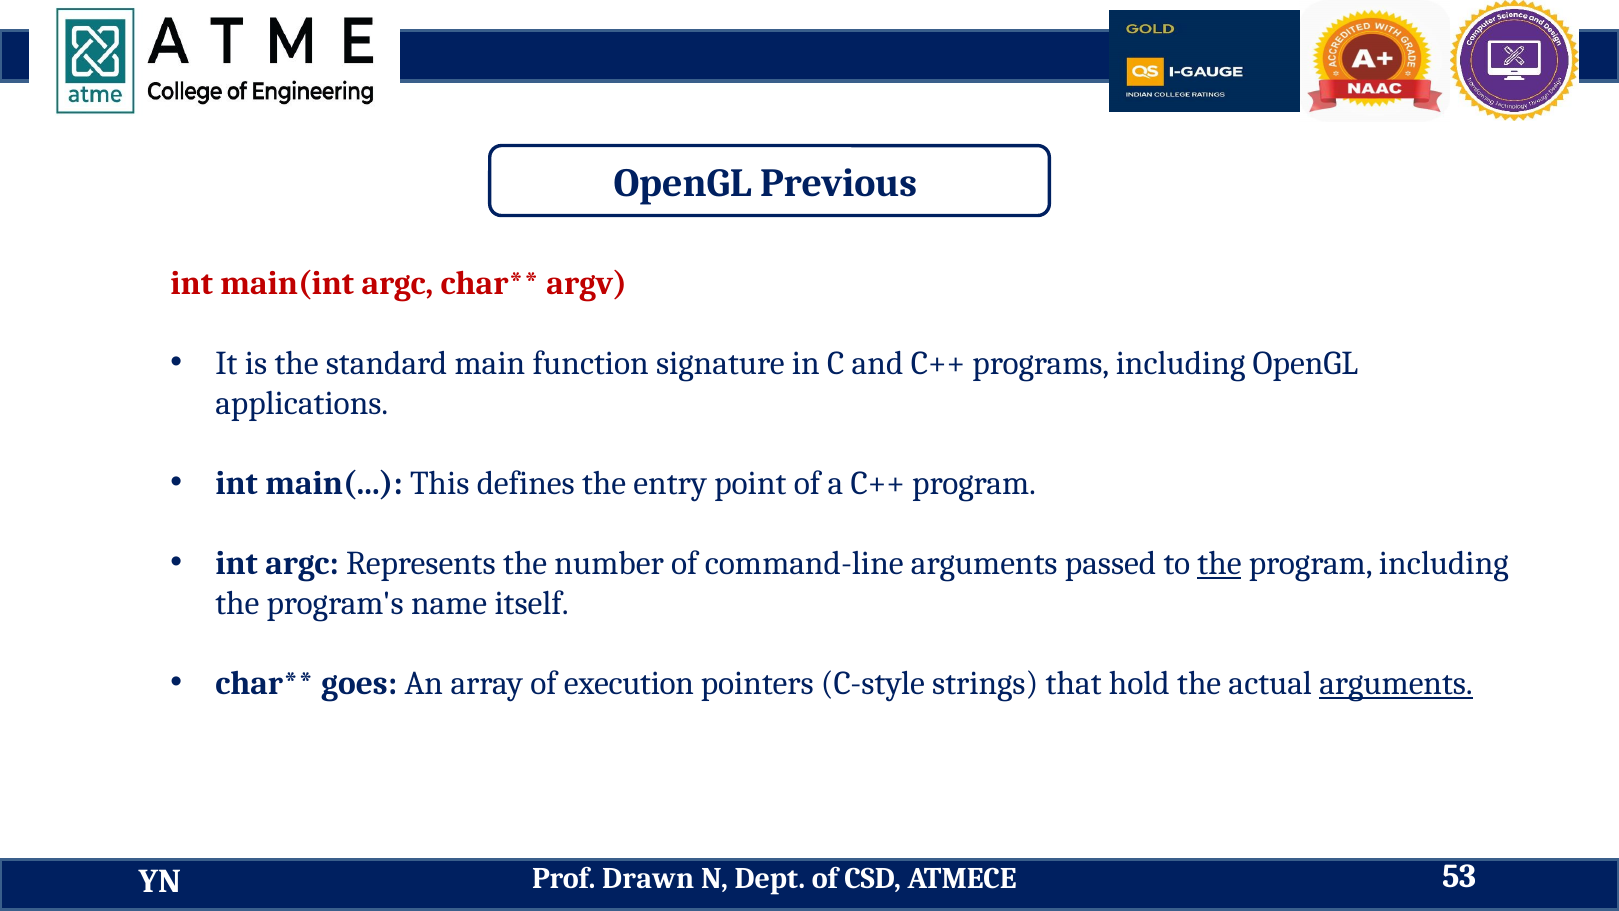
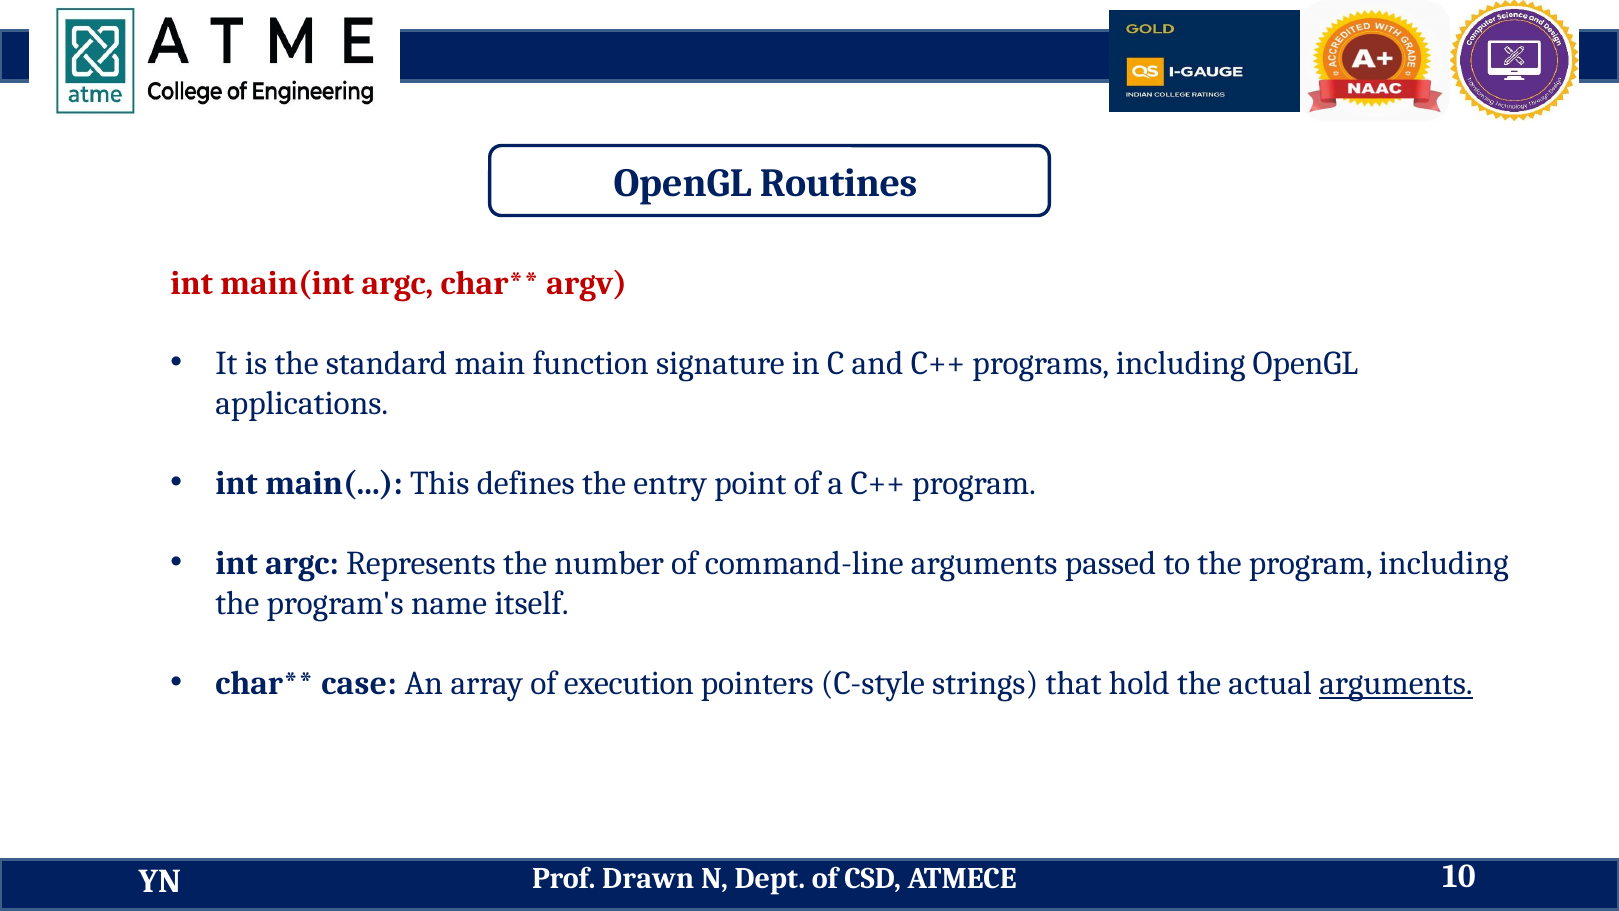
Previous: Previous -> Routines (839, 183)
the underline: present -> none (1219, 563)
goes: goes -> case (359, 683)
53: 53 -> 10 (1459, 876)
